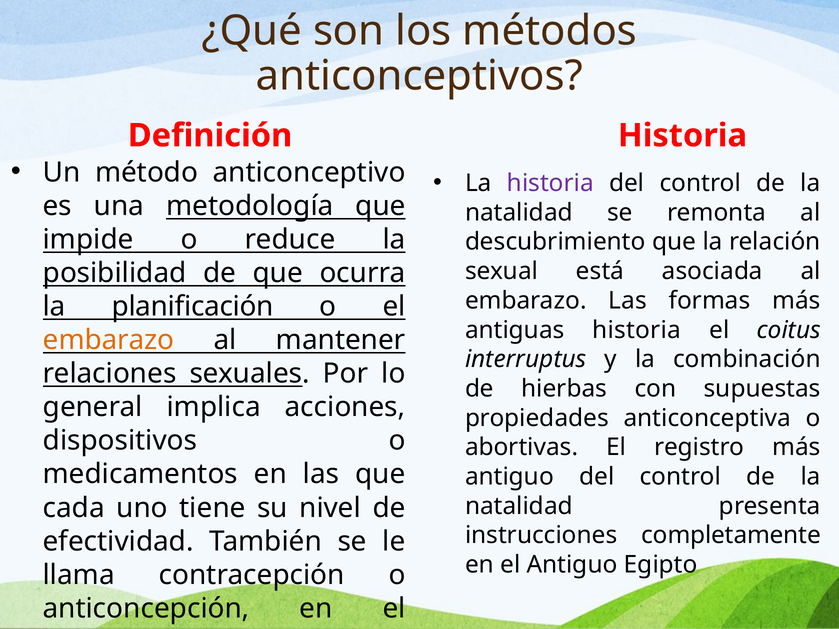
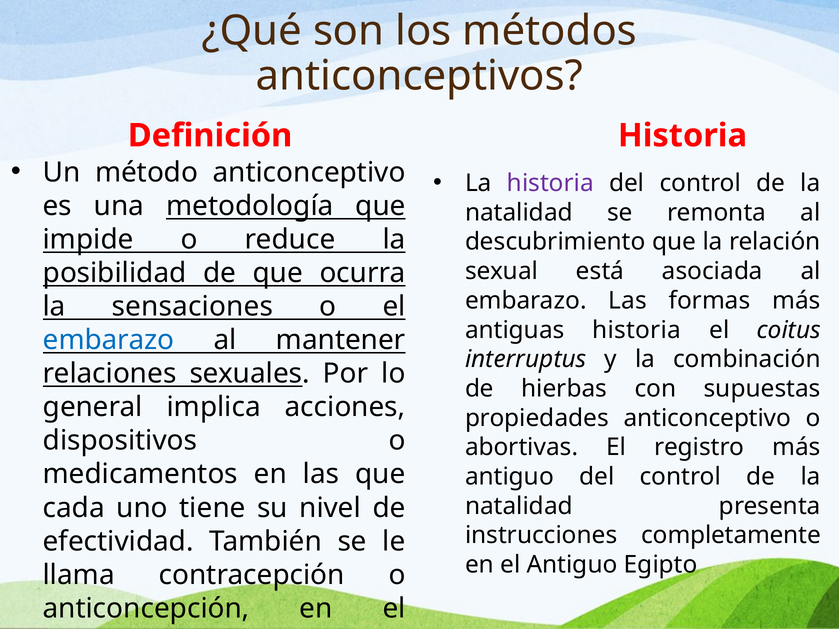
planificación: planificación -> sensaciones (192, 307)
embarazo colour: orange -> blue (109, 340)
propiedades anticonceptiva: anticonceptiva -> anticonceptivo (707, 418)
